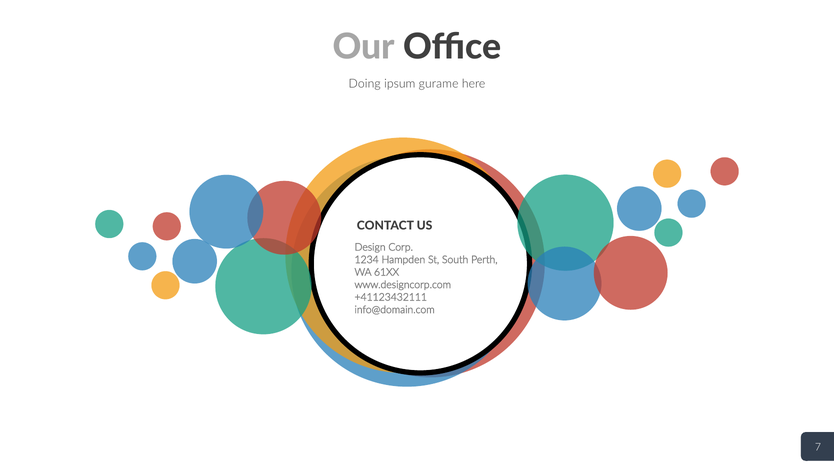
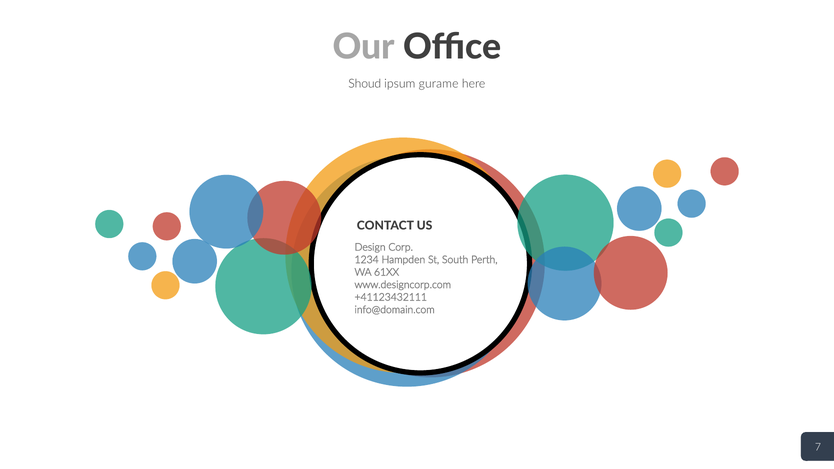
Doing: Doing -> Shoud (365, 84)
